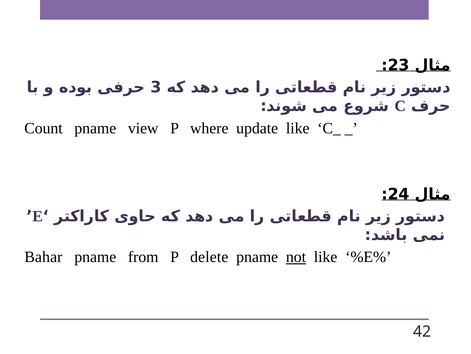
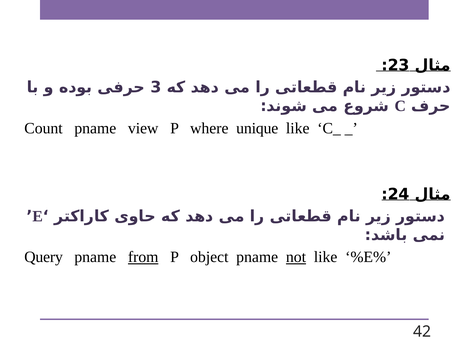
update: update -> unique (257, 128)
Bahar: Bahar -> Query (44, 257)
from underline: none -> present (143, 257)
delete: delete -> object (209, 257)
